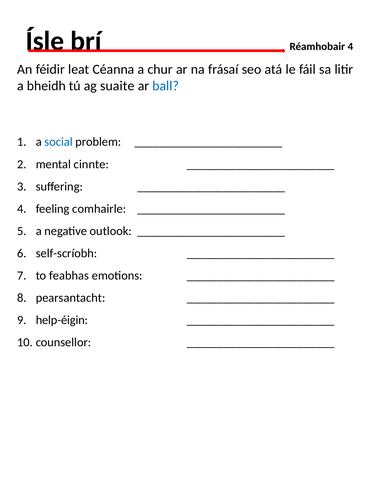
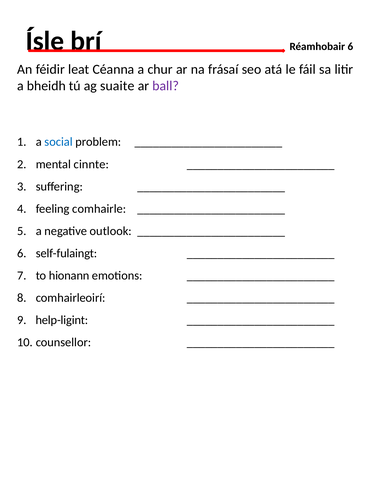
Réamhobair 4: 4 -> 6 (350, 47)
ball colour: blue -> purple (166, 86)
self-scríobh: self-scríobh -> self-fulaingt (67, 253)
feabhas: feabhas -> hionann (69, 275)
pearsantacht: pearsantacht -> comhairleoirí (71, 298)
help-éigin: help-éigin -> help-ligint (62, 320)
